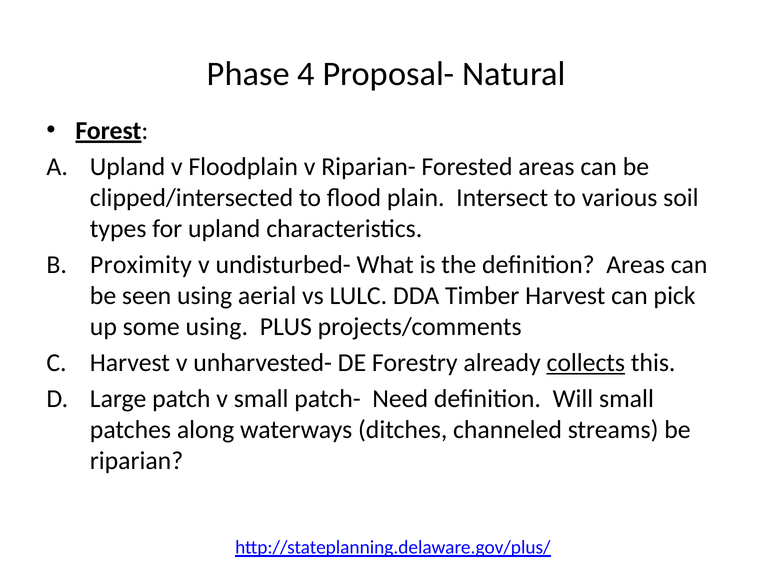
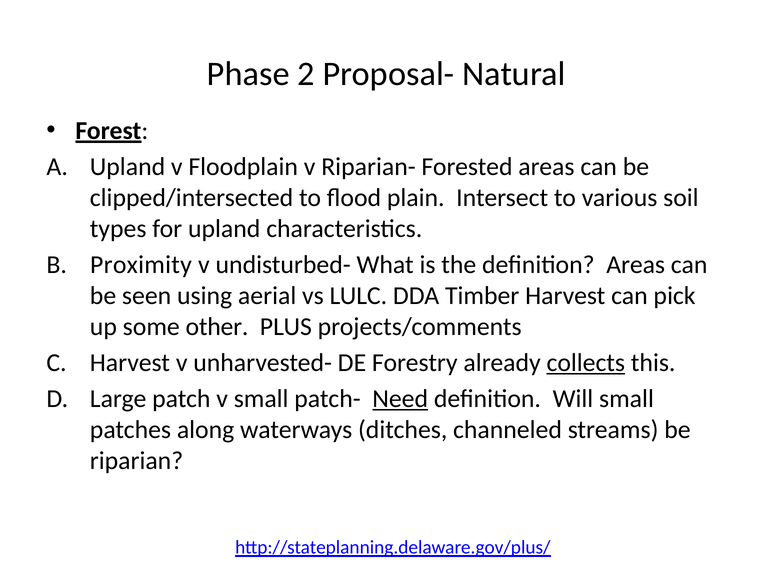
4: 4 -> 2 (306, 74)
some using: using -> other (217, 326)
Need underline: none -> present (400, 399)
